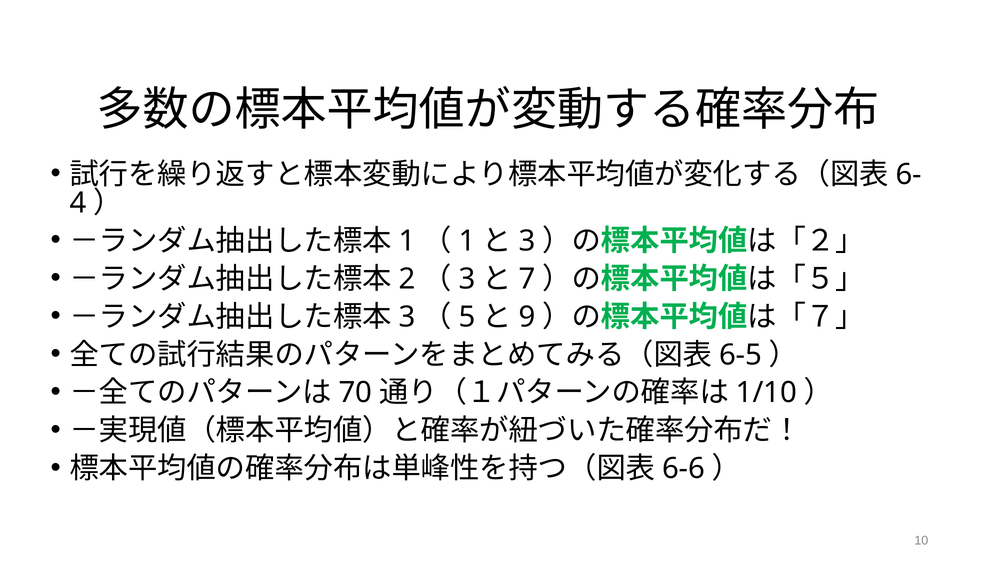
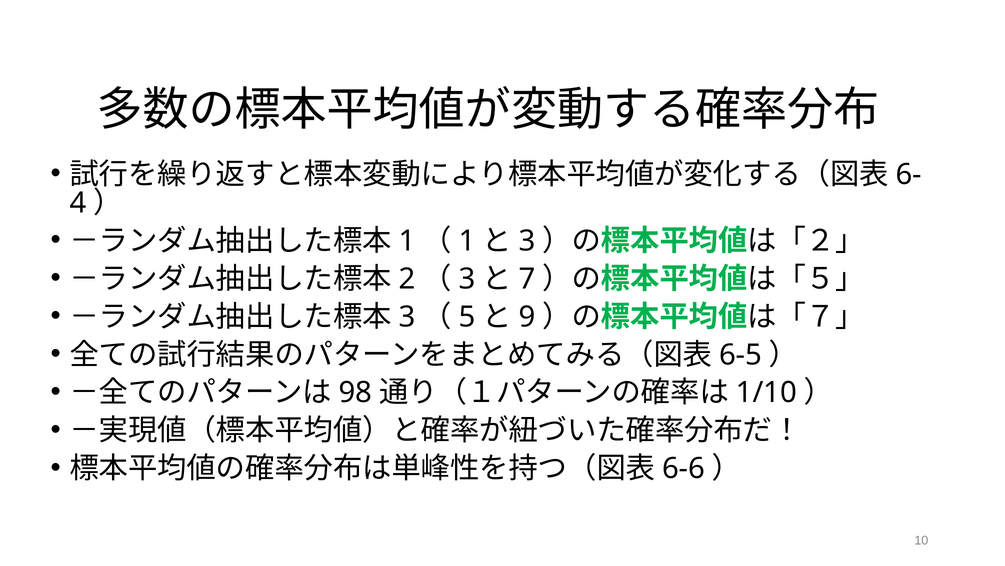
70: 70 -> 98 (355, 392)
